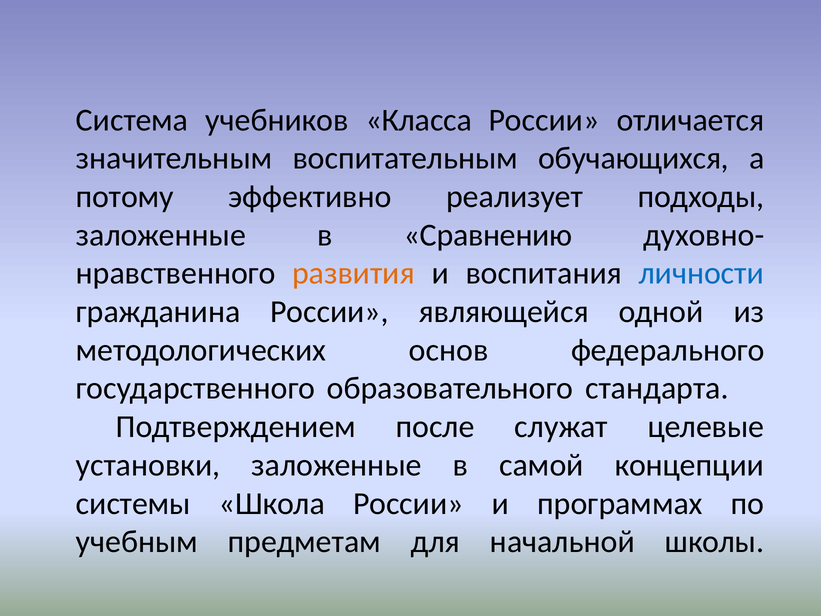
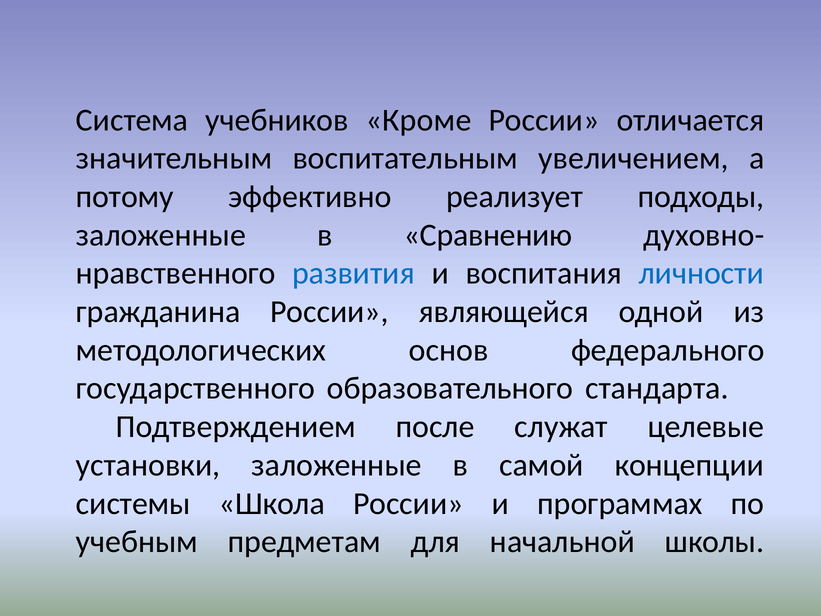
Класса: Класса -> Кроме (419, 120)
обучающихся: обучающихся -> увеличением (633, 158)
развития colour: orange -> blue (353, 273)
